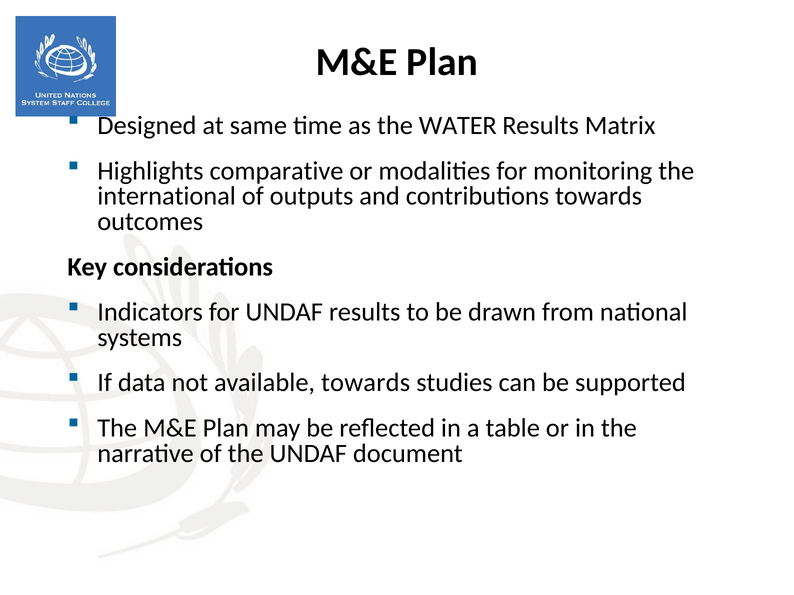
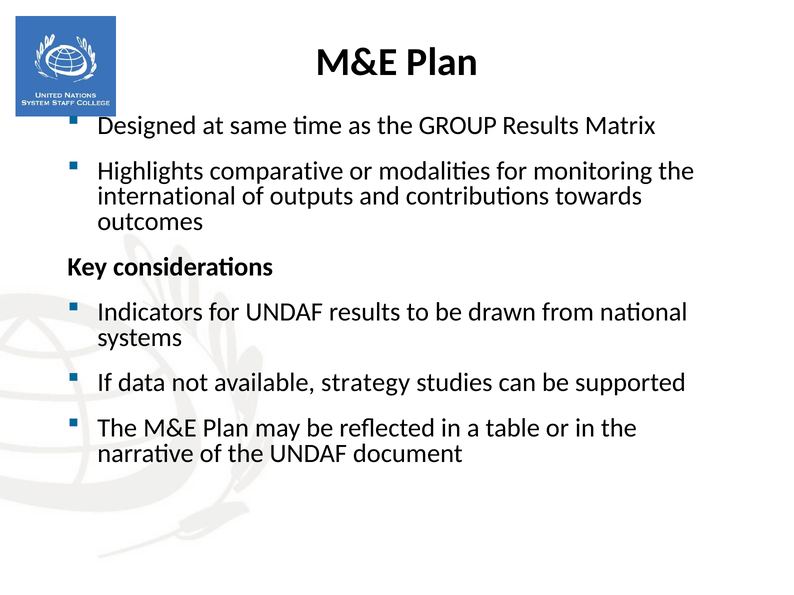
WATER: WATER -> GROUP (458, 126)
available towards: towards -> strategy (366, 383)
